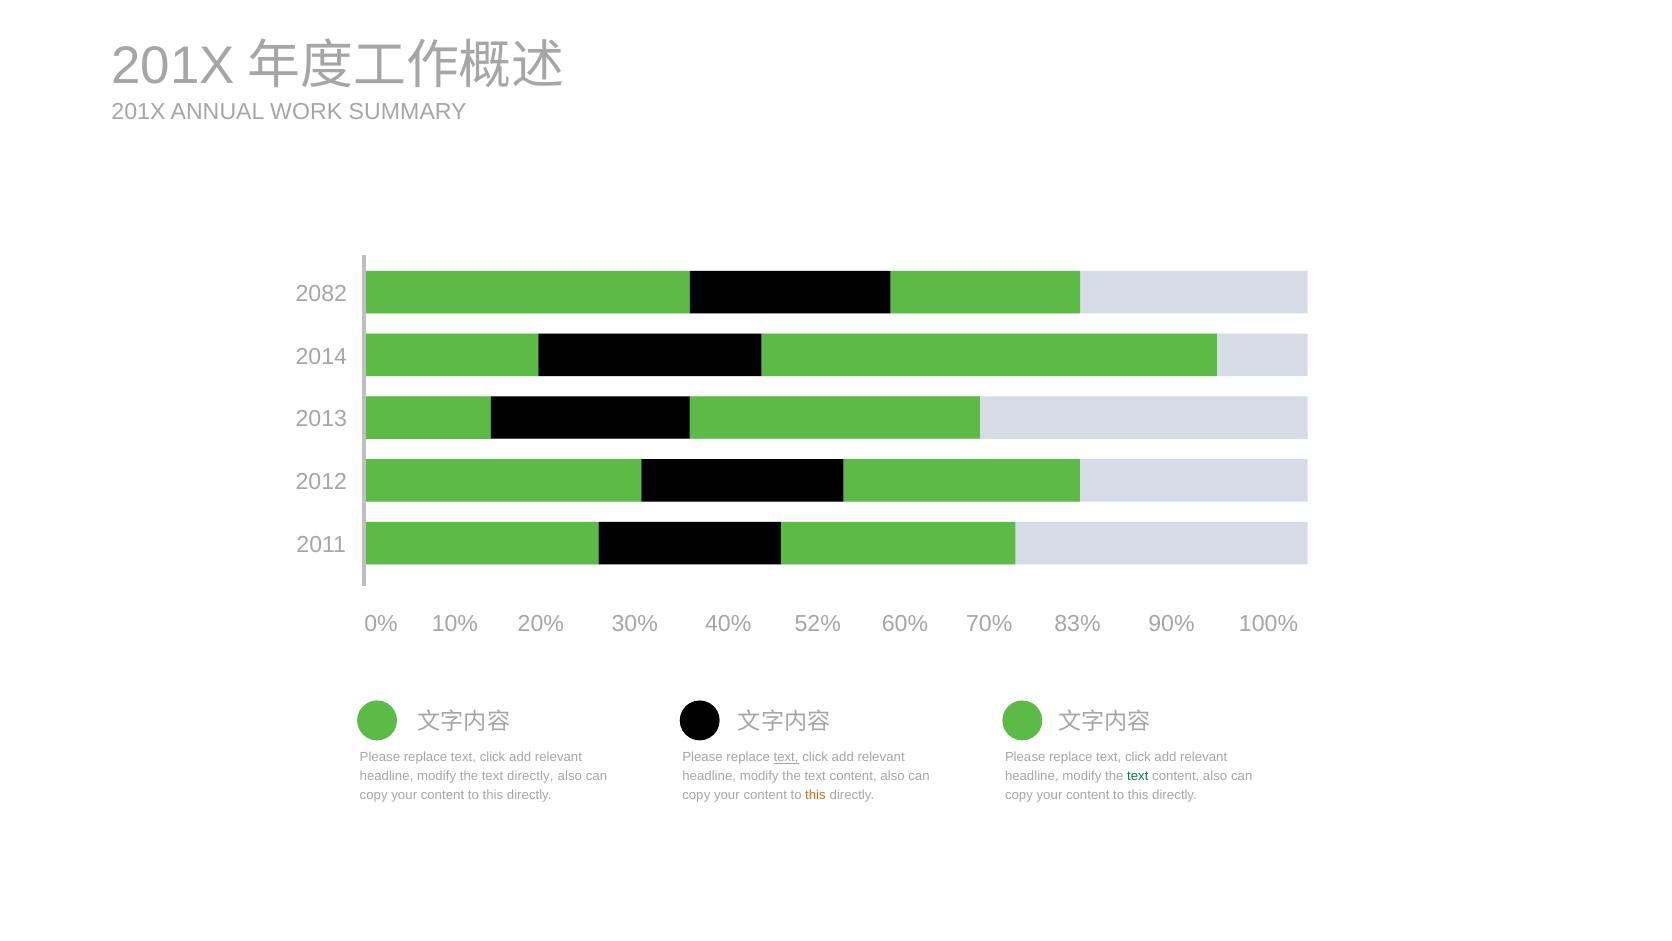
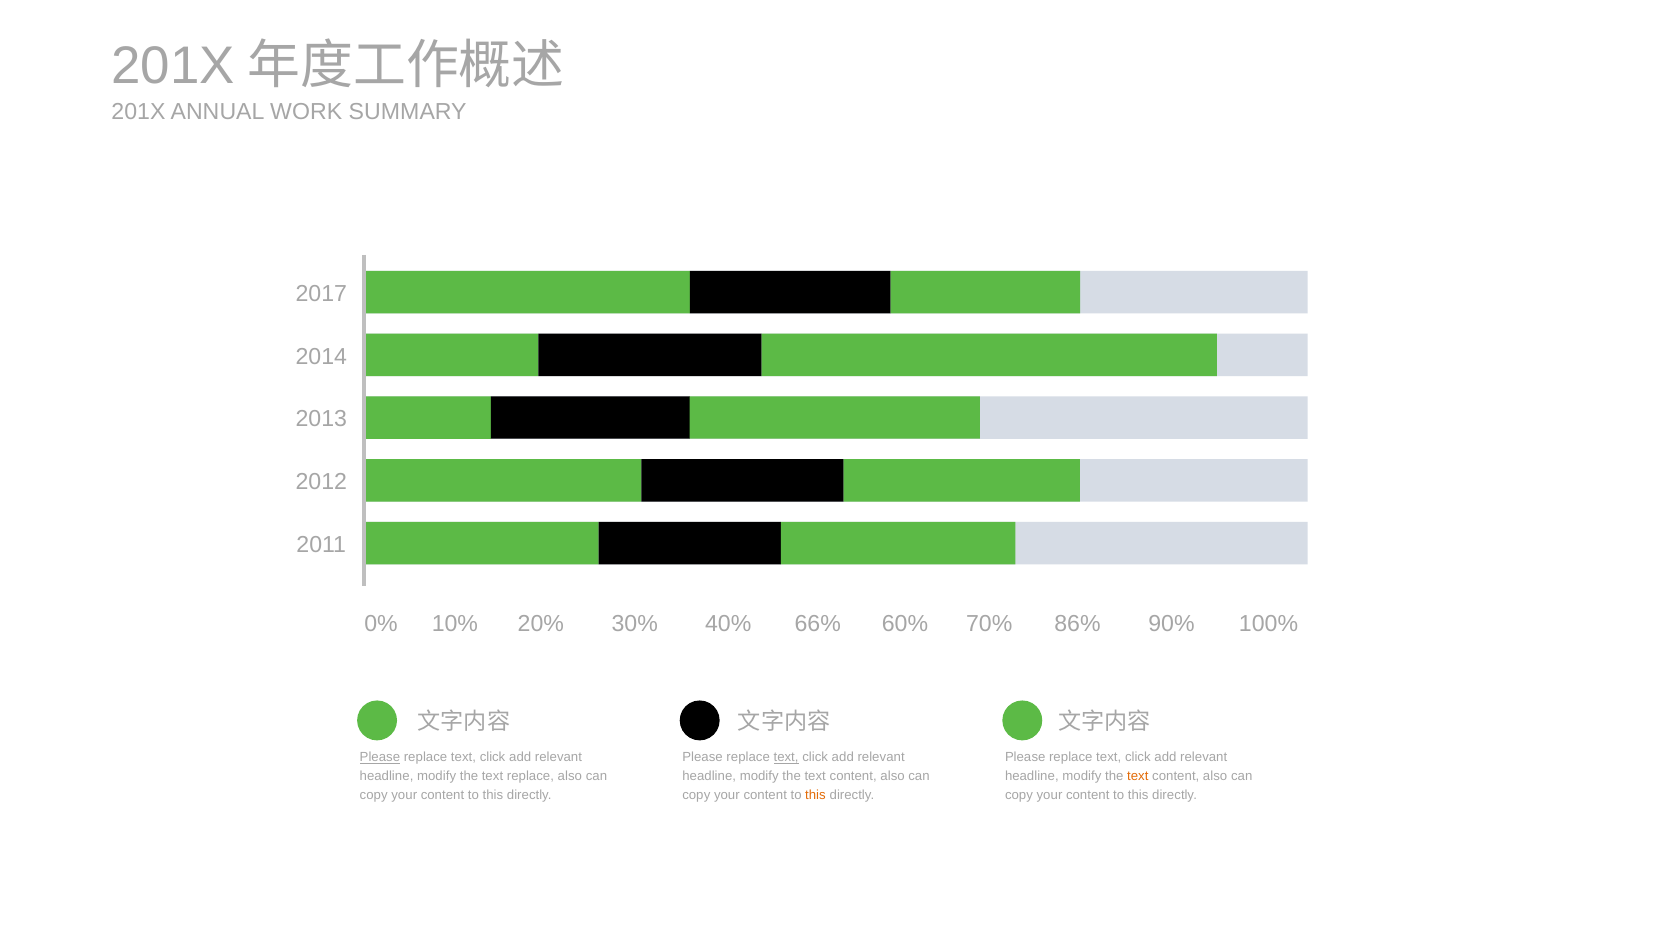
2082: 2082 -> 2017 (321, 294)
52%: 52% -> 66% (818, 623)
83%: 83% -> 86% (1077, 623)
Please underline: none -> present (380, 757)
text directly: directly -> replace (530, 776)
text colour: green -> orange (1138, 776)
